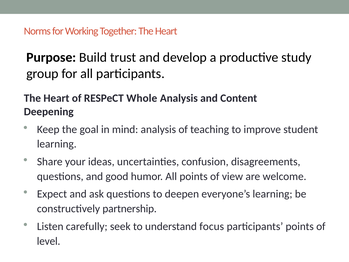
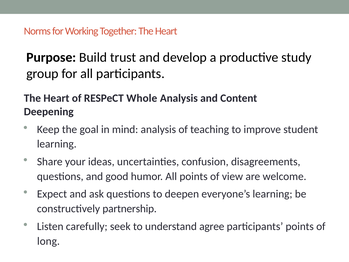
focus: focus -> agree (212, 226)
level: level -> long (48, 241)
